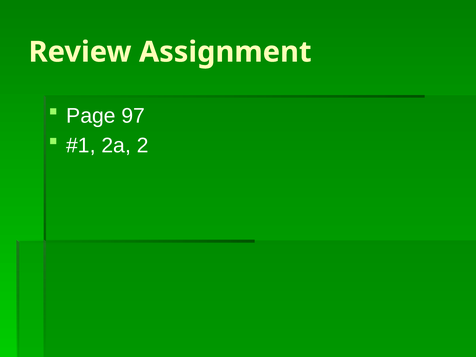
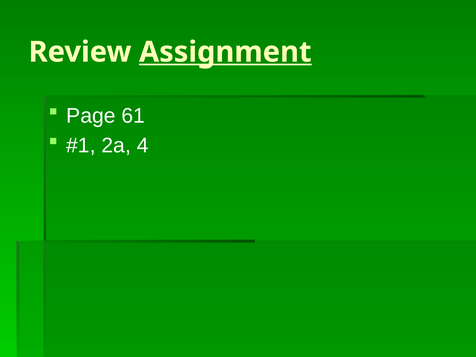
Assignment underline: none -> present (225, 52)
97: 97 -> 61 (133, 116)
2: 2 -> 4 (143, 145)
